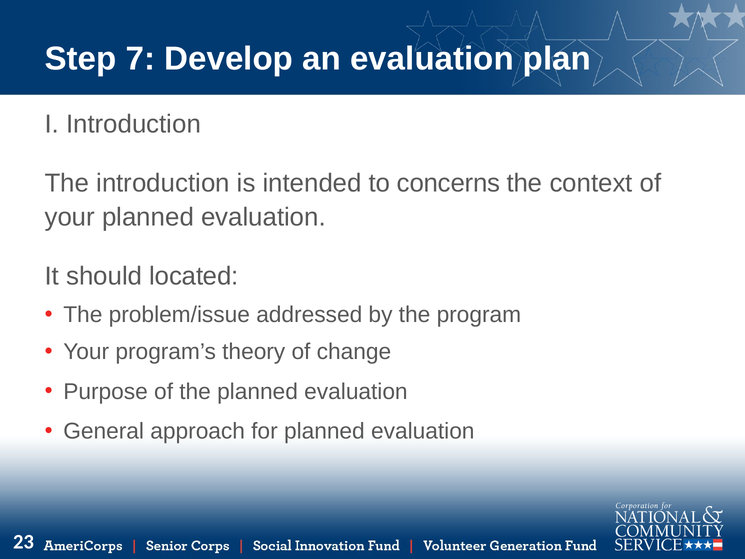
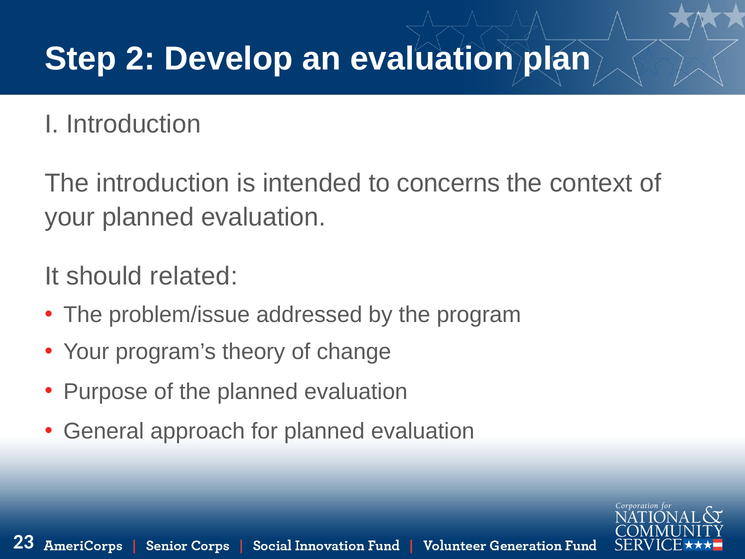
7: 7 -> 2 (140, 59)
located: located -> related (194, 276)
